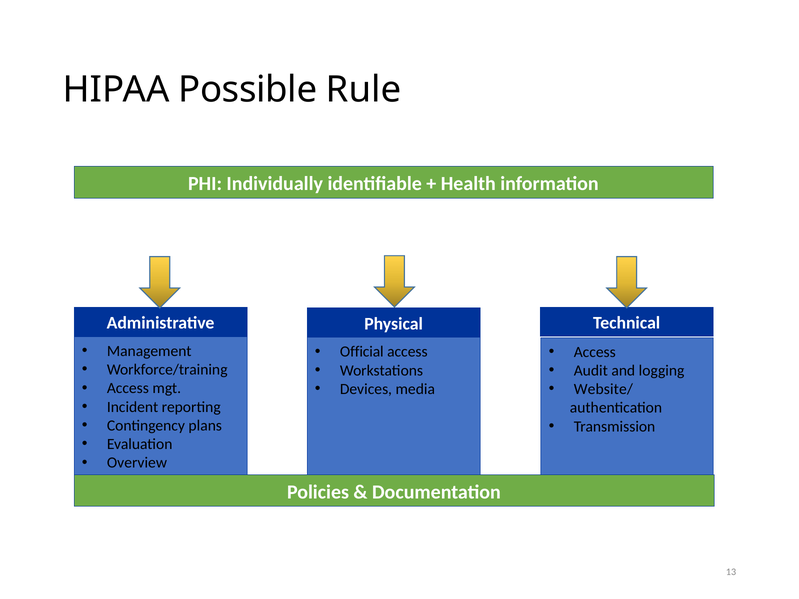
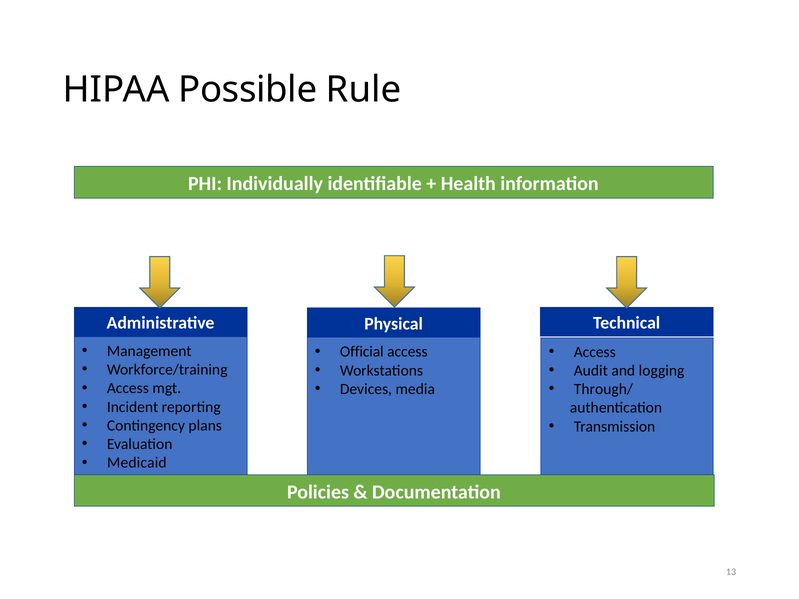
Website/: Website/ -> Through/ (603, 389)
Overview: Overview -> Medicaid (137, 463)
